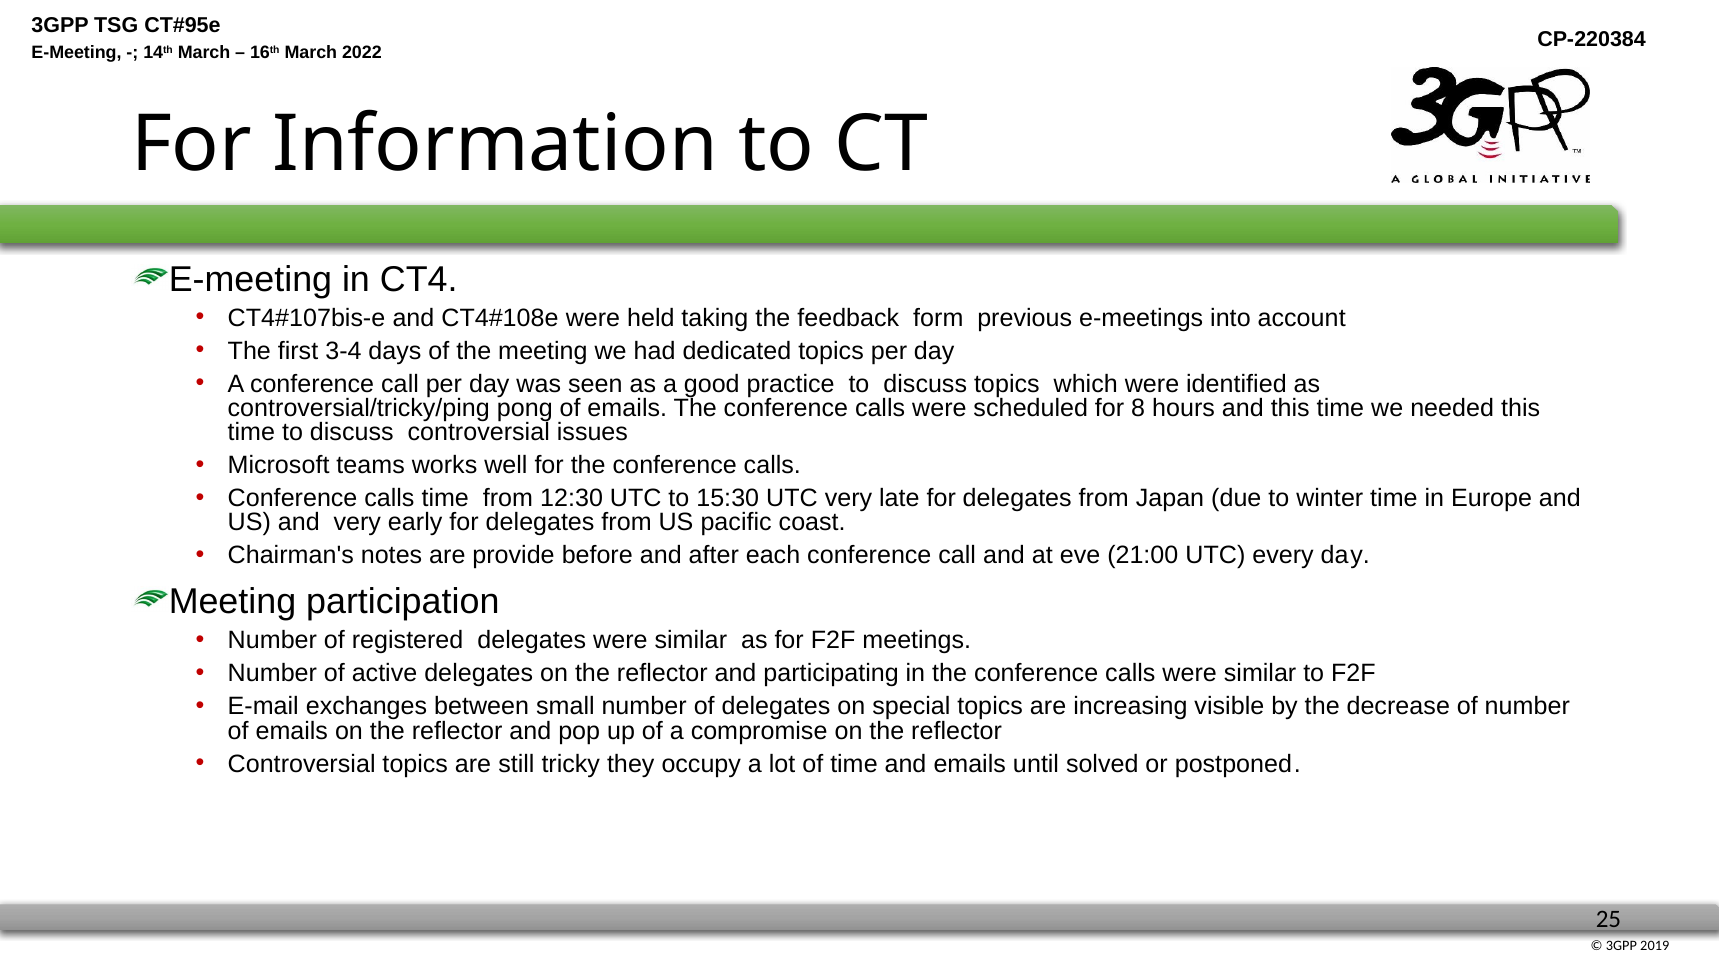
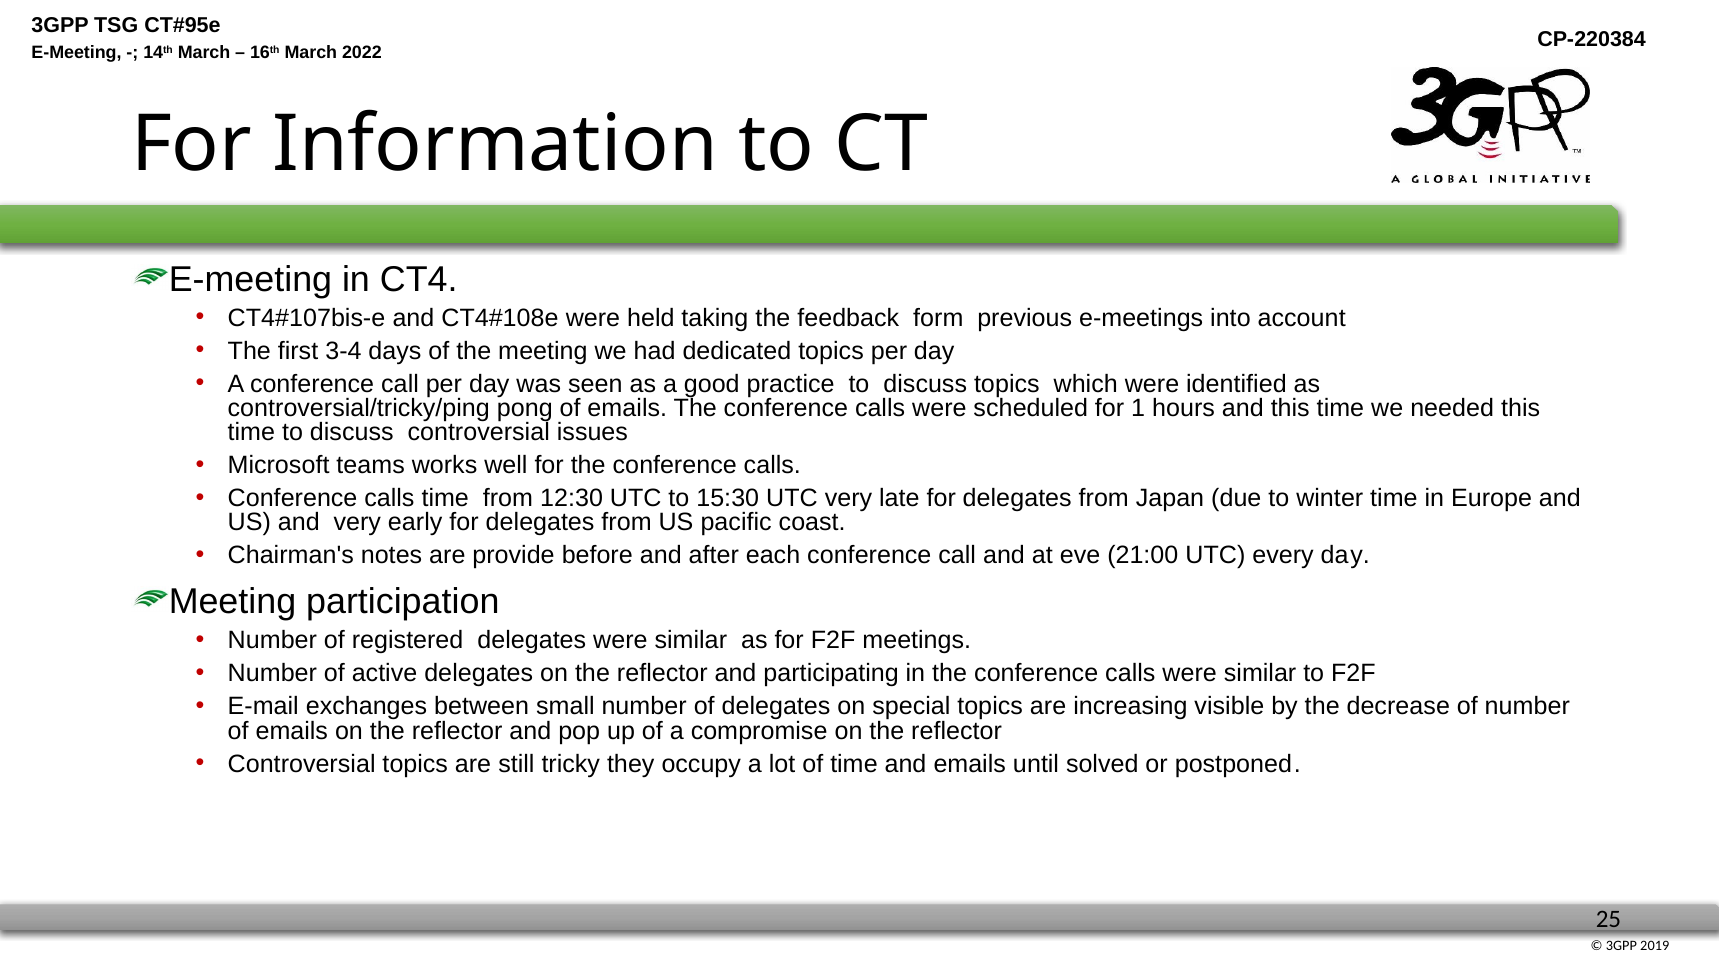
8: 8 -> 1 (1138, 408)
